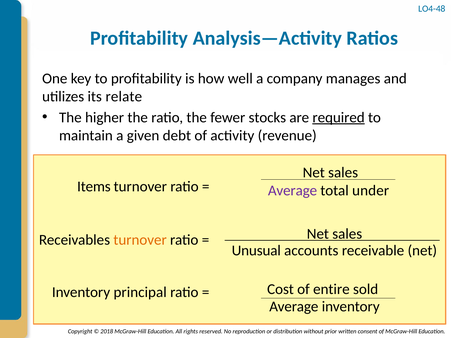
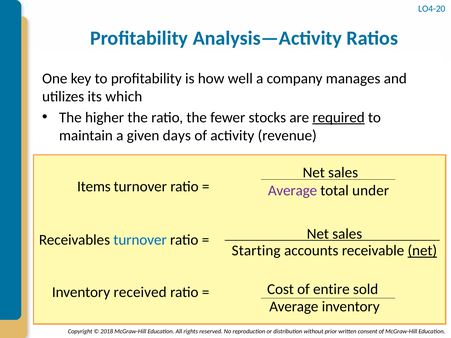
LO4-48: LO4-48 -> LO4-20 (432, 9)
relate: relate -> which (124, 96)
debt: debt -> days (177, 136)
turnover colour: orange -> blue (140, 240)
Unusual: Unusual -> Starting (256, 251)
net underline: none -> present (422, 251)
principal: principal -> received (140, 293)
